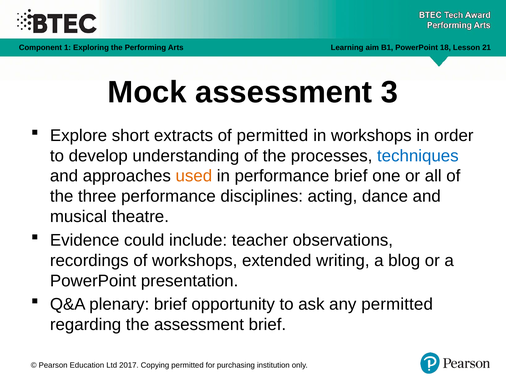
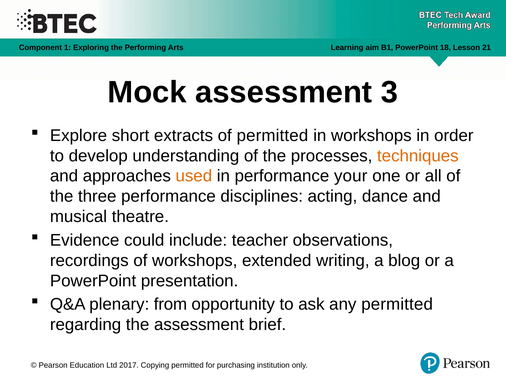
techniques colour: blue -> orange (418, 156)
performance brief: brief -> your (351, 176)
plenary brief: brief -> from (170, 304)
